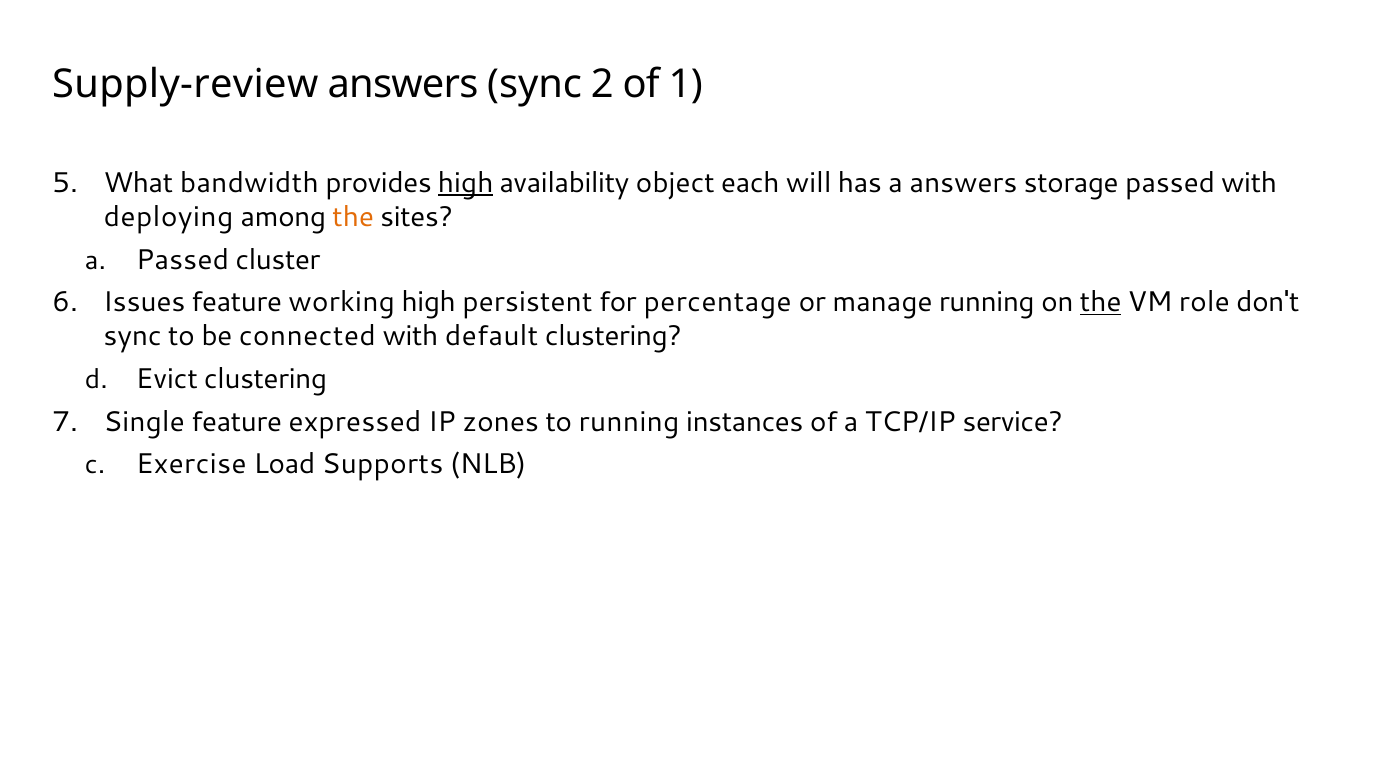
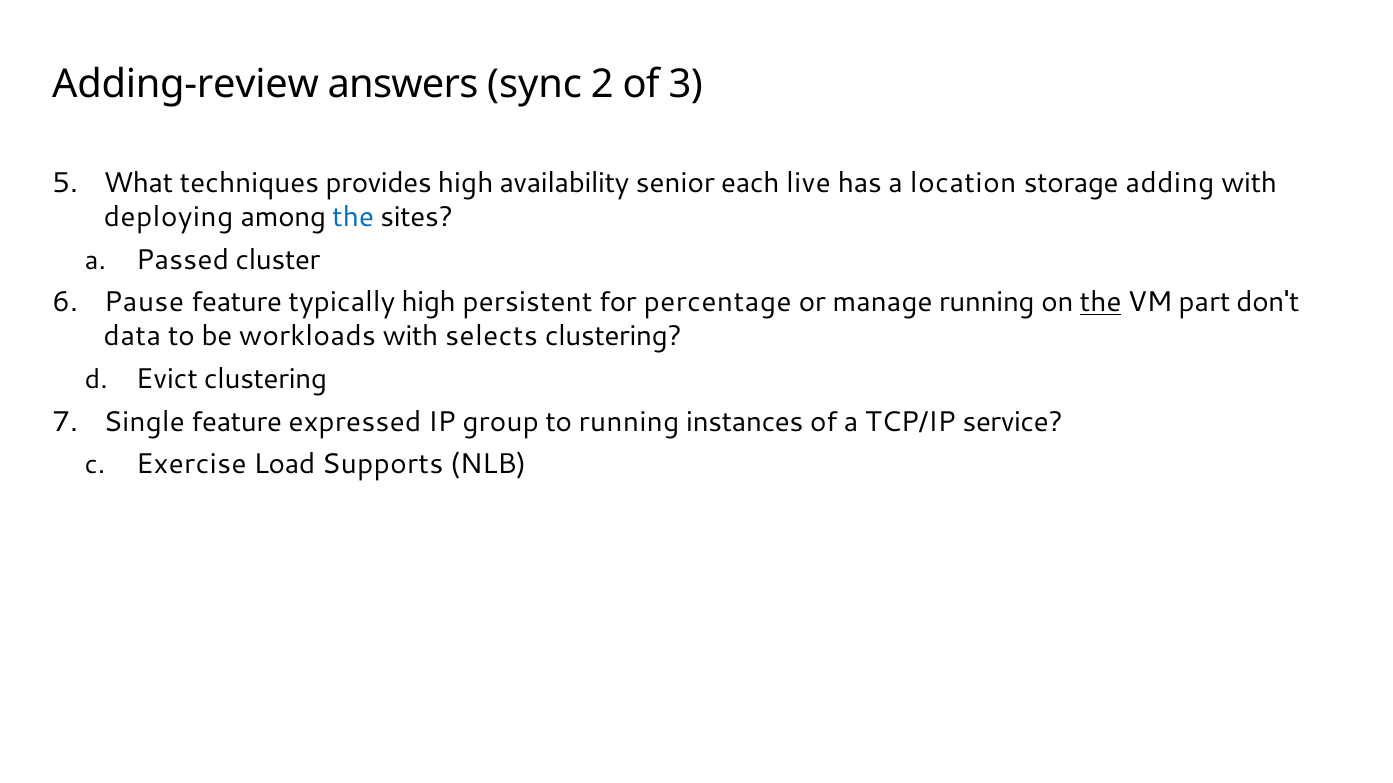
Supply-review: Supply-review -> Adding-review (186, 85)
1: 1 -> 3 (686, 85)
bandwidth: bandwidth -> techniques (250, 183)
high underline: present -> none (466, 183)
object: object -> senior (675, 183)
will: will -> live (809, 183)
a answers: answers -> location (963, 183)
storage passed: passed -> adding (1170, 183)
the colour: orange -> blue (353, 217)
Issues: Issues -> Pause (144, 303)
working: working -> typically (342, 303)
role: role -> part (1205, 303)
sync: sync -> data (132, 337)
connected: connected -> workloads (307, 337)
default: default -> selects (492, 337)
zones: zones -> group (501, 422)
